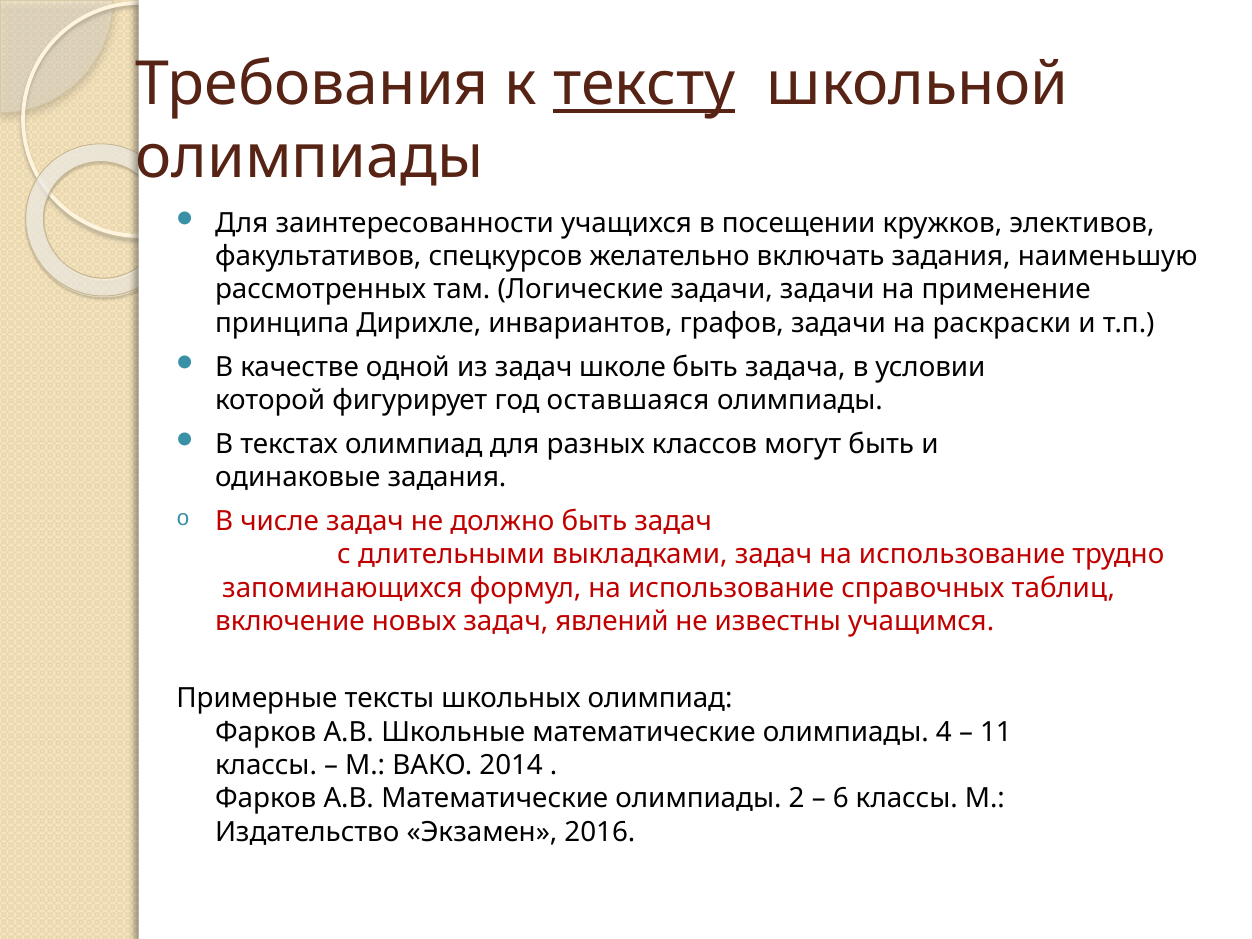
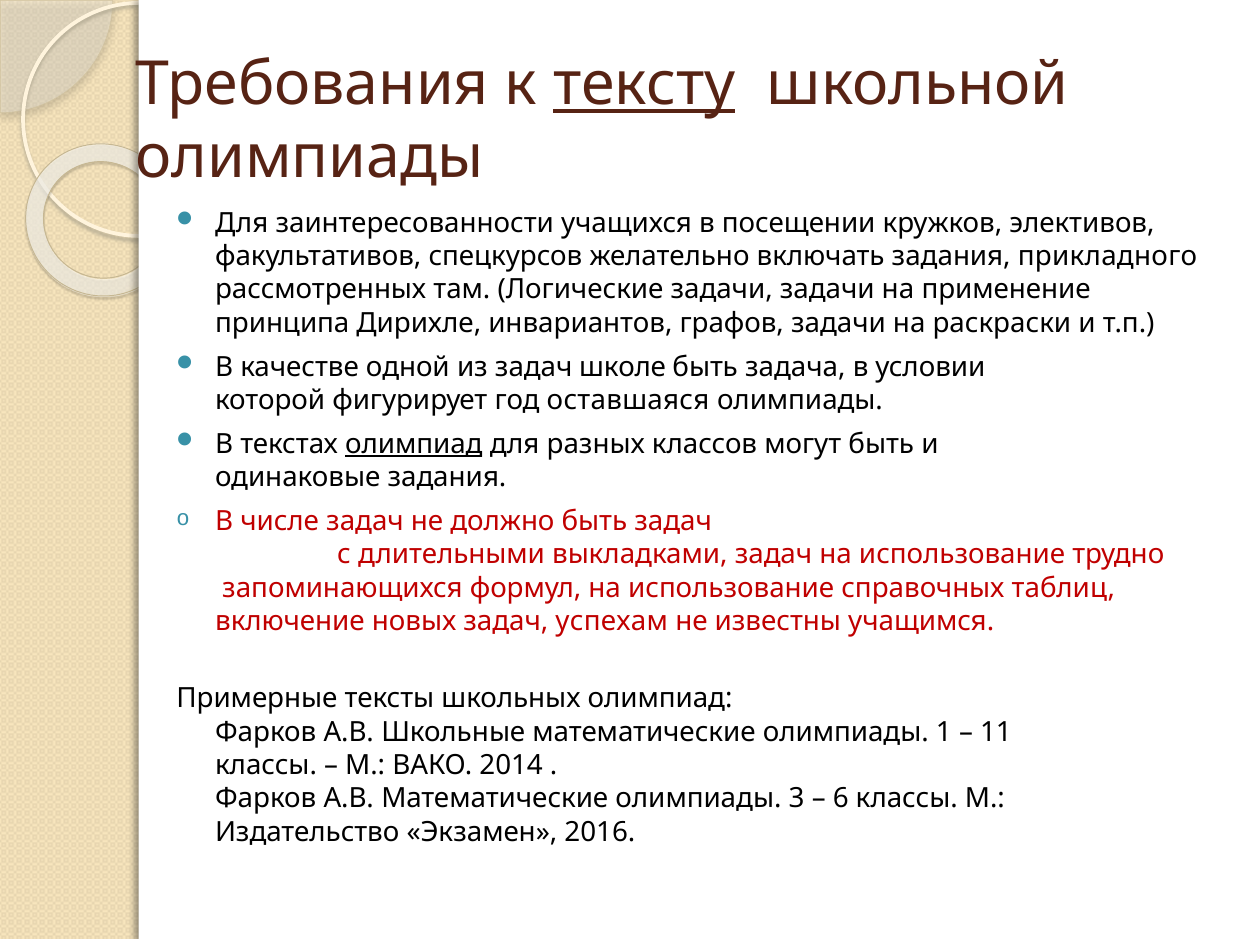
наименьшую: наименьшую -> прикладного (1108, 256)
олимпиад underline: none -> present (414, 444)
явлений: явлений -> успехам (612, 621)
4: 4 -> 1 (944, 732)
2: 2 -> 3 (797, 799)
